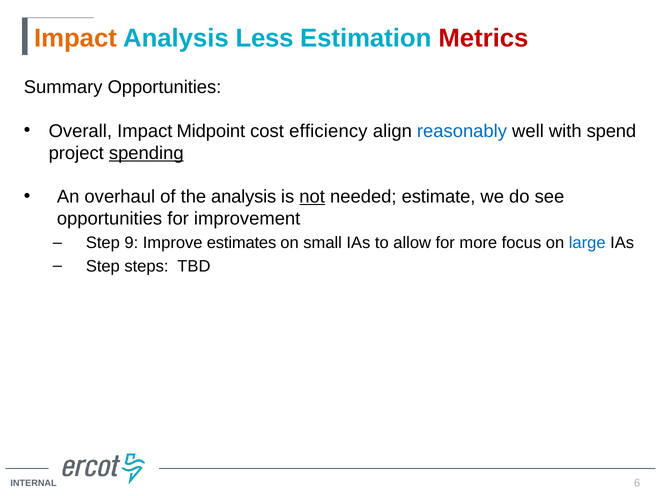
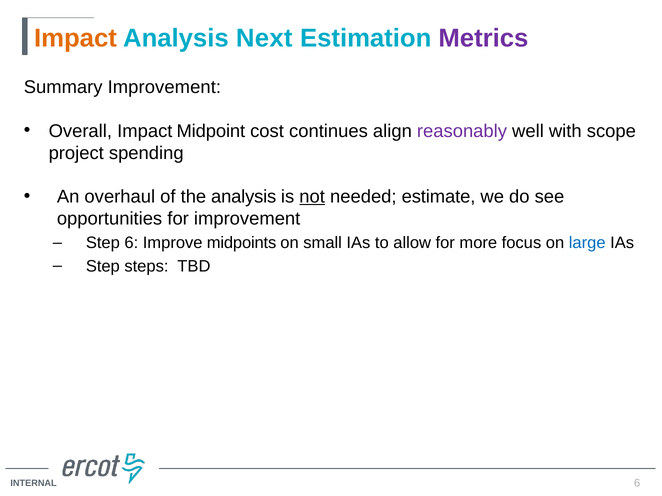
Less: Less -> Next (264, 38)
Metrics colour: red -> purple (483, 38)
Summary Opportunities: Opportunities -> Improvement (164, 87)
efficiency: efficiency -> continues (328, 131)
reasonably colour: blue -> purple (462, 131)
spend: spend -> scope (611, 131)
spending underline: present -> none (146, 153)
Step 9: 9 -> 6 (131, 243)
estimates: estimates -> midpoints (242, 243)
